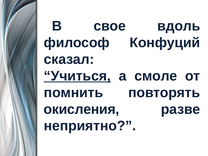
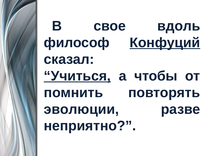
Конфуций underline: none -> present (165, 43)
смоле: смоле -> чтобы (156, 76)
окисления: окисления -> эволюции (81, 109)
